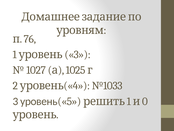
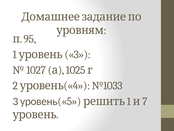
76: 76 -> 95 (30, 39)
0: 0 -> 7 (145, 101)
